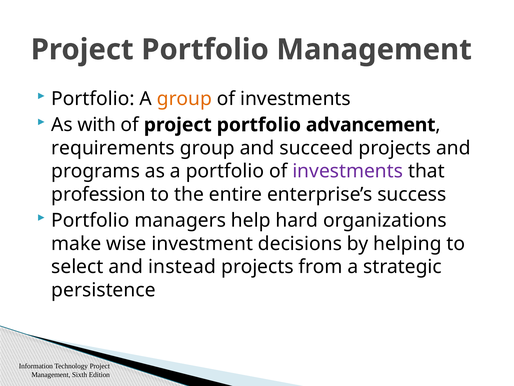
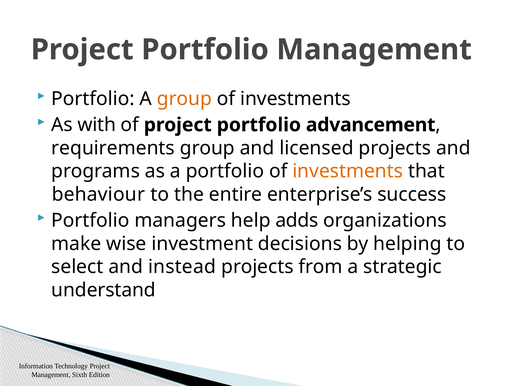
succeed: succeed -> licensed (316, 148)
investments colour: purple -> orange (348, 171)
profession: profession -> behaviour (98, 194)
hard: hard -> adds (297, 220)
persistence: persistence -> understand (104, 290)
